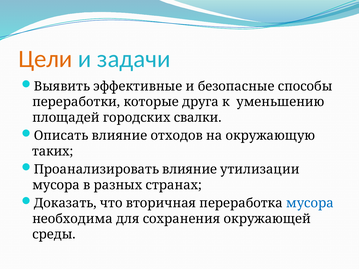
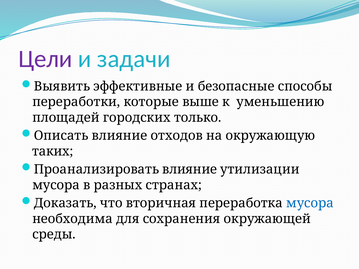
Цели colour: orange -> purple (45, 59)
друга: друга -> выше (201, 102)
свалки: свалки -> только (198, 118)
